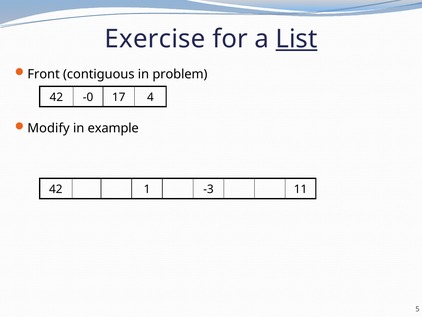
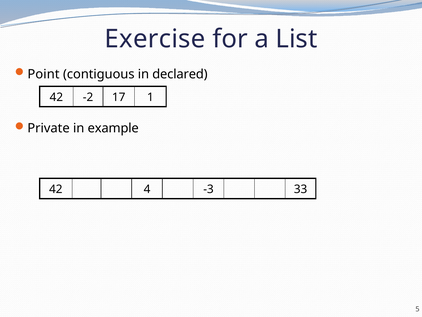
List underline: present -> none (296, 39)
Front: Front -> Point (43, 74)
problem: problem -> declared (180, 74)
-0: -0 -> -2 (88, 97)
4: 4 -> 1 (150, 97)
Modify: Modify -> Private (49, 128)
1: 1 -> 4 (147, 189)
11: 11 -> 33 (301, 189)
